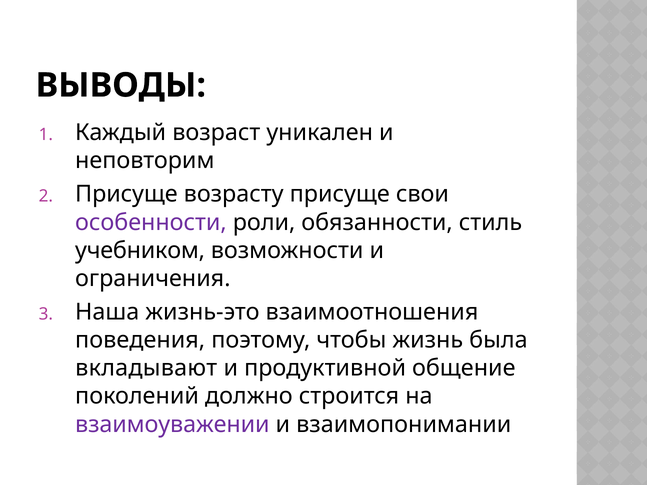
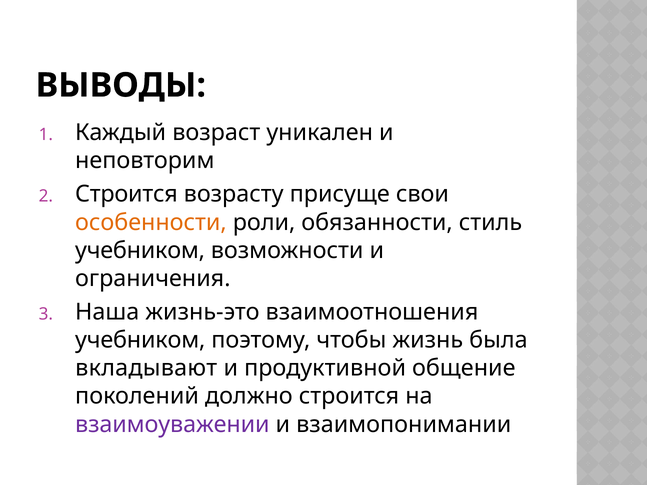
Присуще: Присуще -> Строится (126, 194)
особенности colour: purple -> orange (151, 222)
поведения: поведения -> учебником (140, 340)
